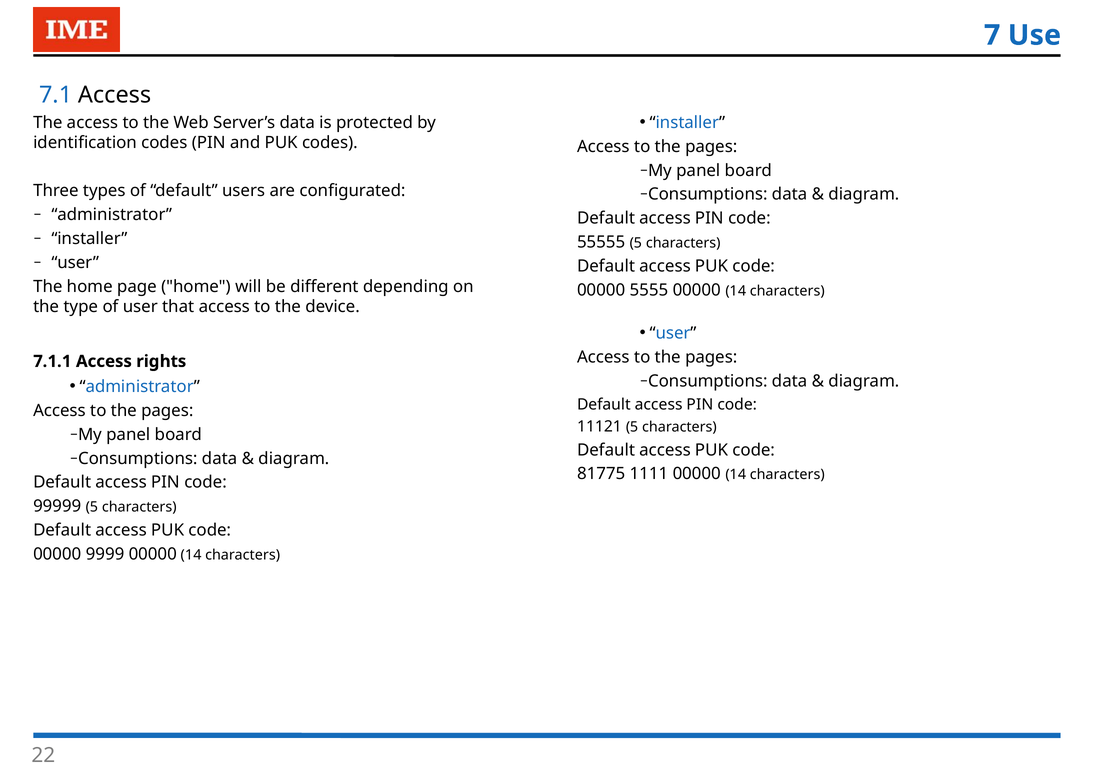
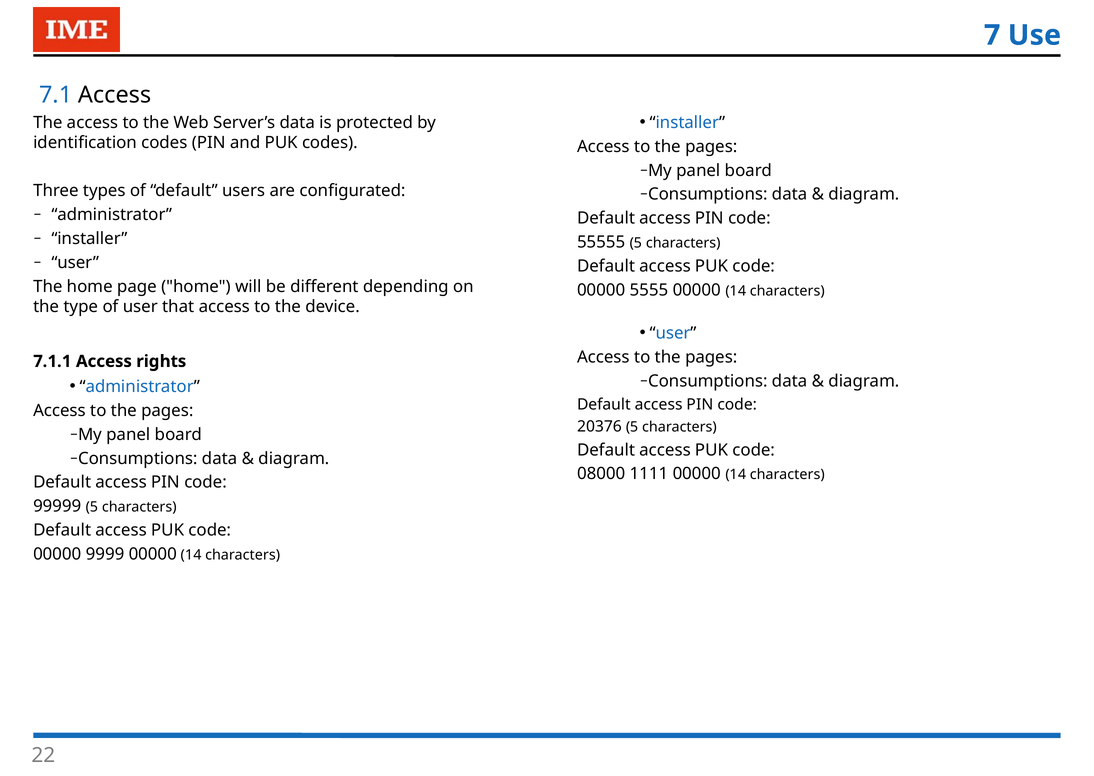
11121: 11121 -> 20376 (599, 427)
81775: 81775 -> 08000 (601, 474)
